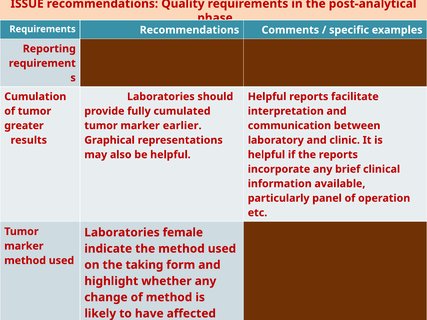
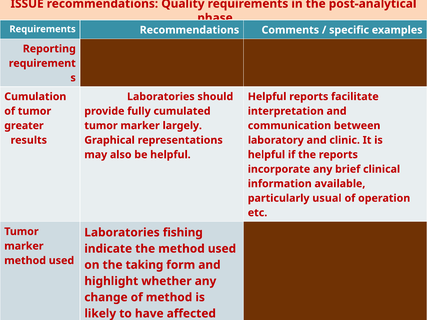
earlier: earlier -> largely (182, 126)
panel: panel -> usual (327, 198)
female: female -> fishing (183, 233)
